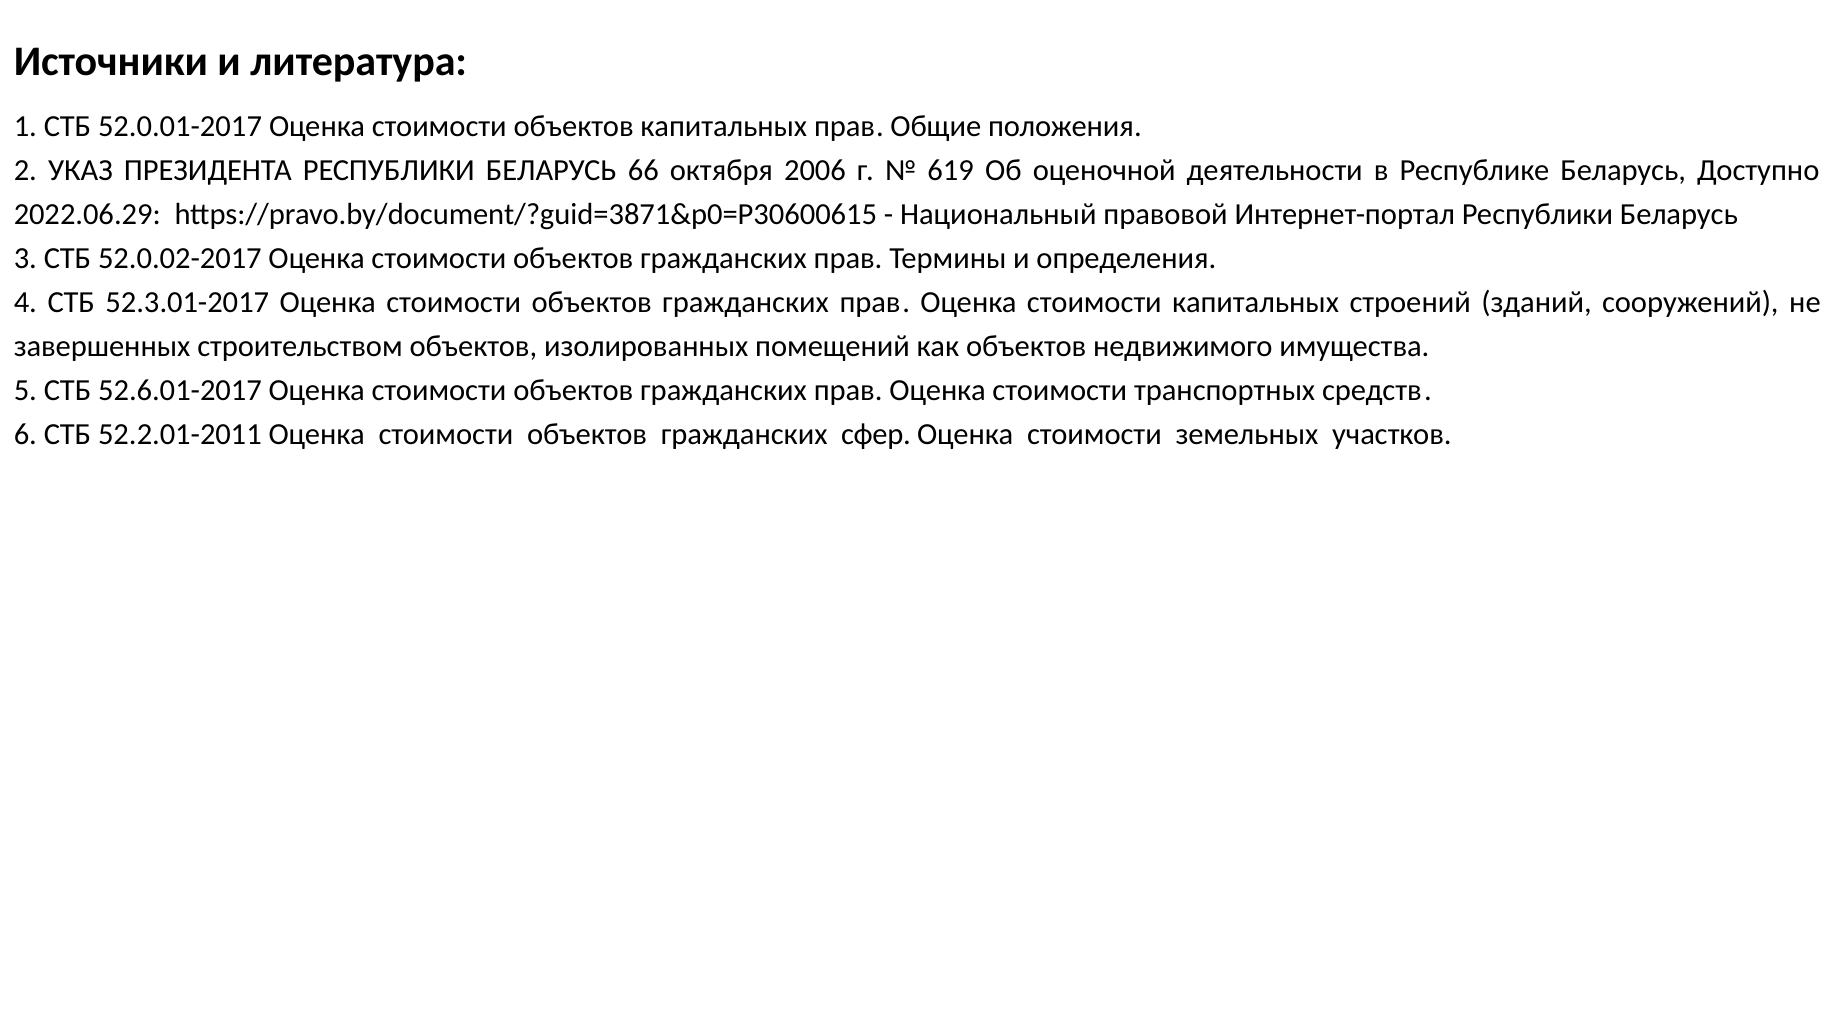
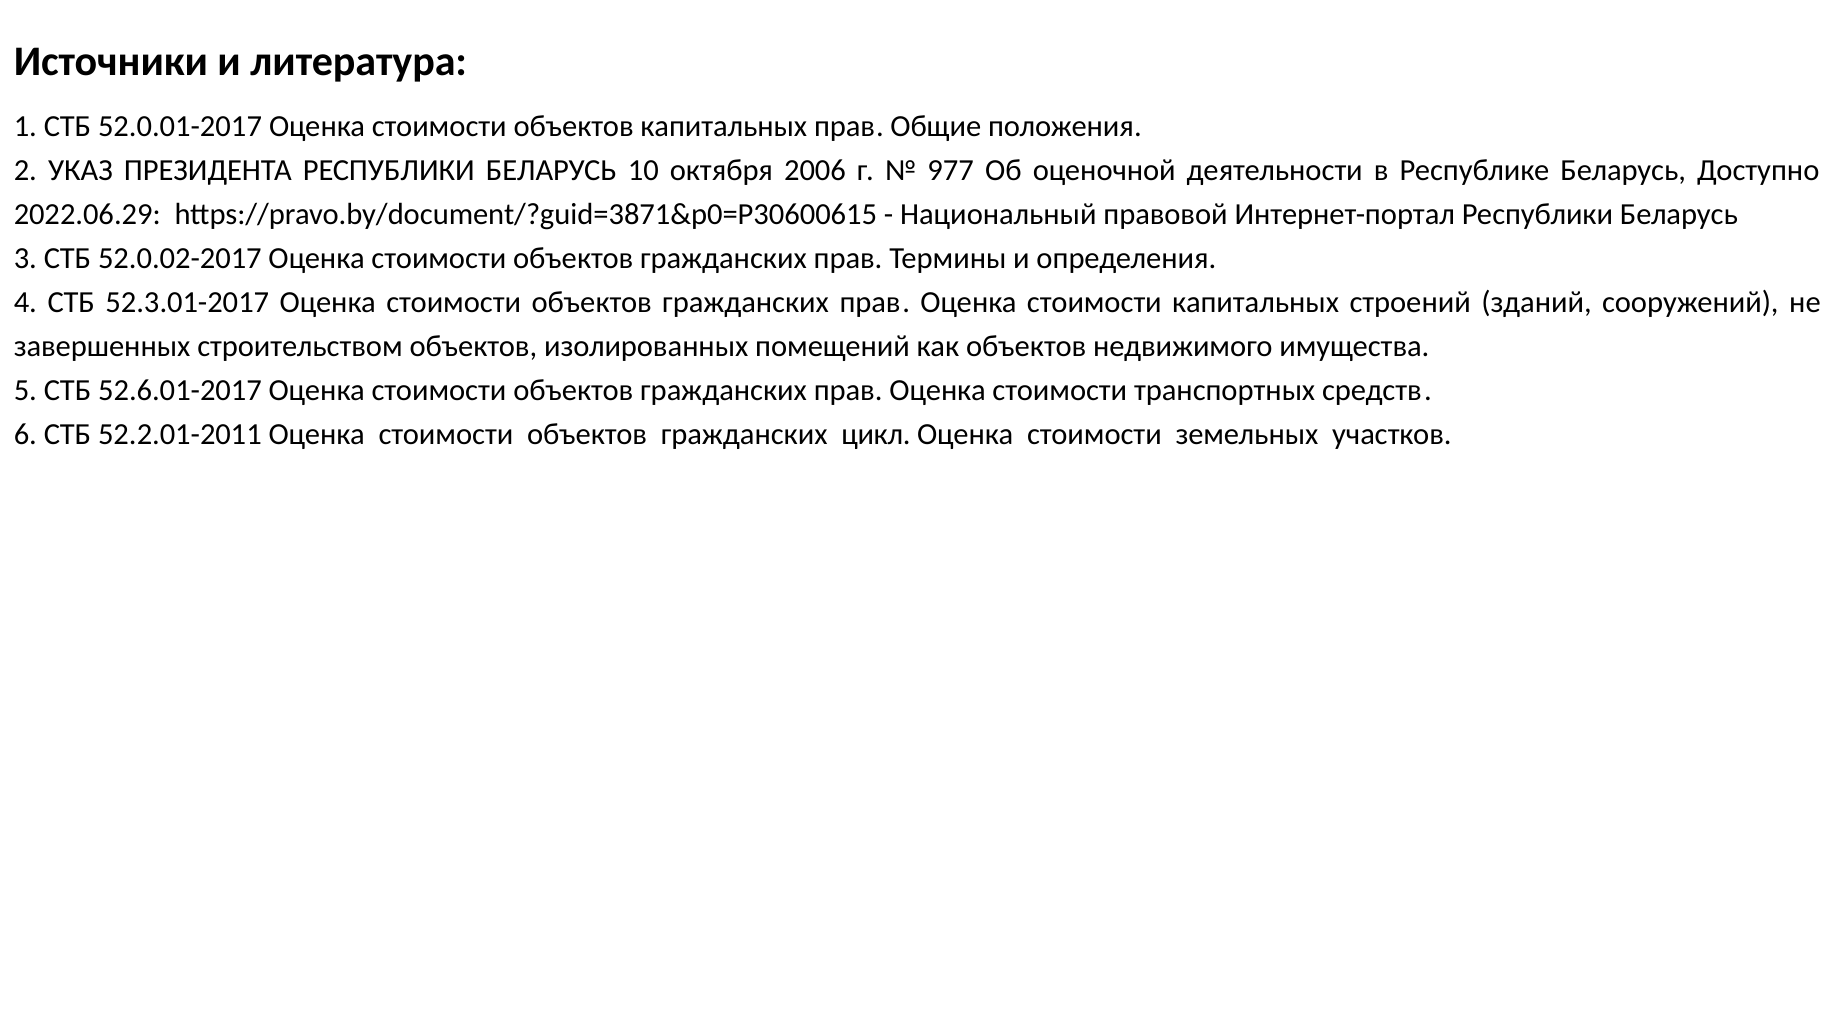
66: 66 -> 10 (643, 170)
619: 619 -> 977 (951, 170)
сфер: сфер -> цикл (876, 435)
